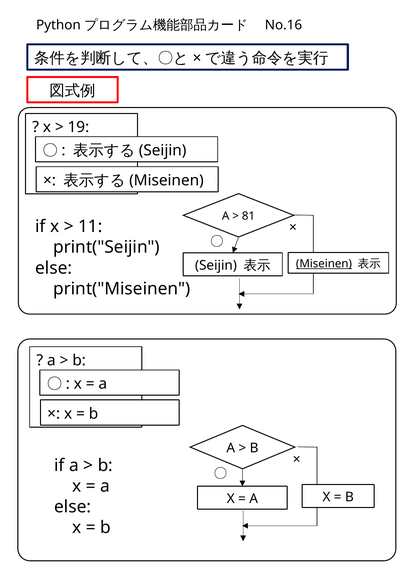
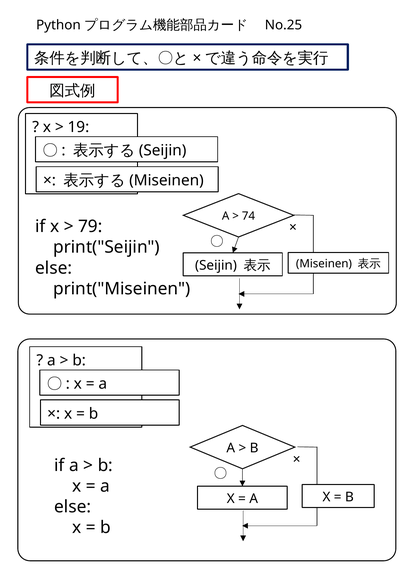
No.16: No.16 -> No.25 (283, 25)
81: 81 -> 74 (248, 216)
11: 11 -> 79 (90, 226)
Miseinen underline: present -> none (324, 264)
